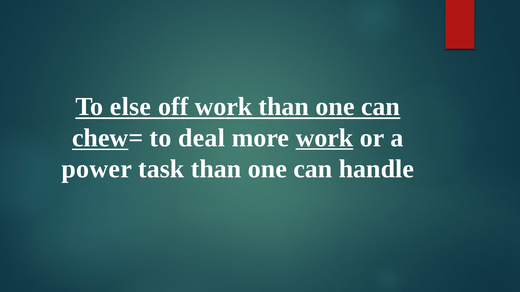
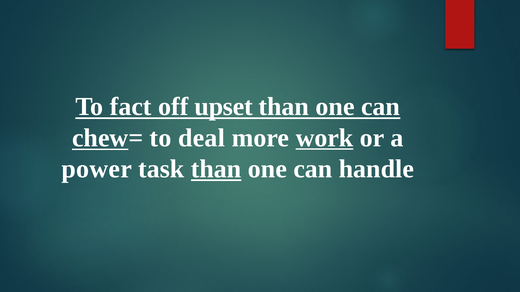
else: else -> fact (131, 107)
off work: work -> upset (224, 107)
than underline: none -> present (216, 169)
